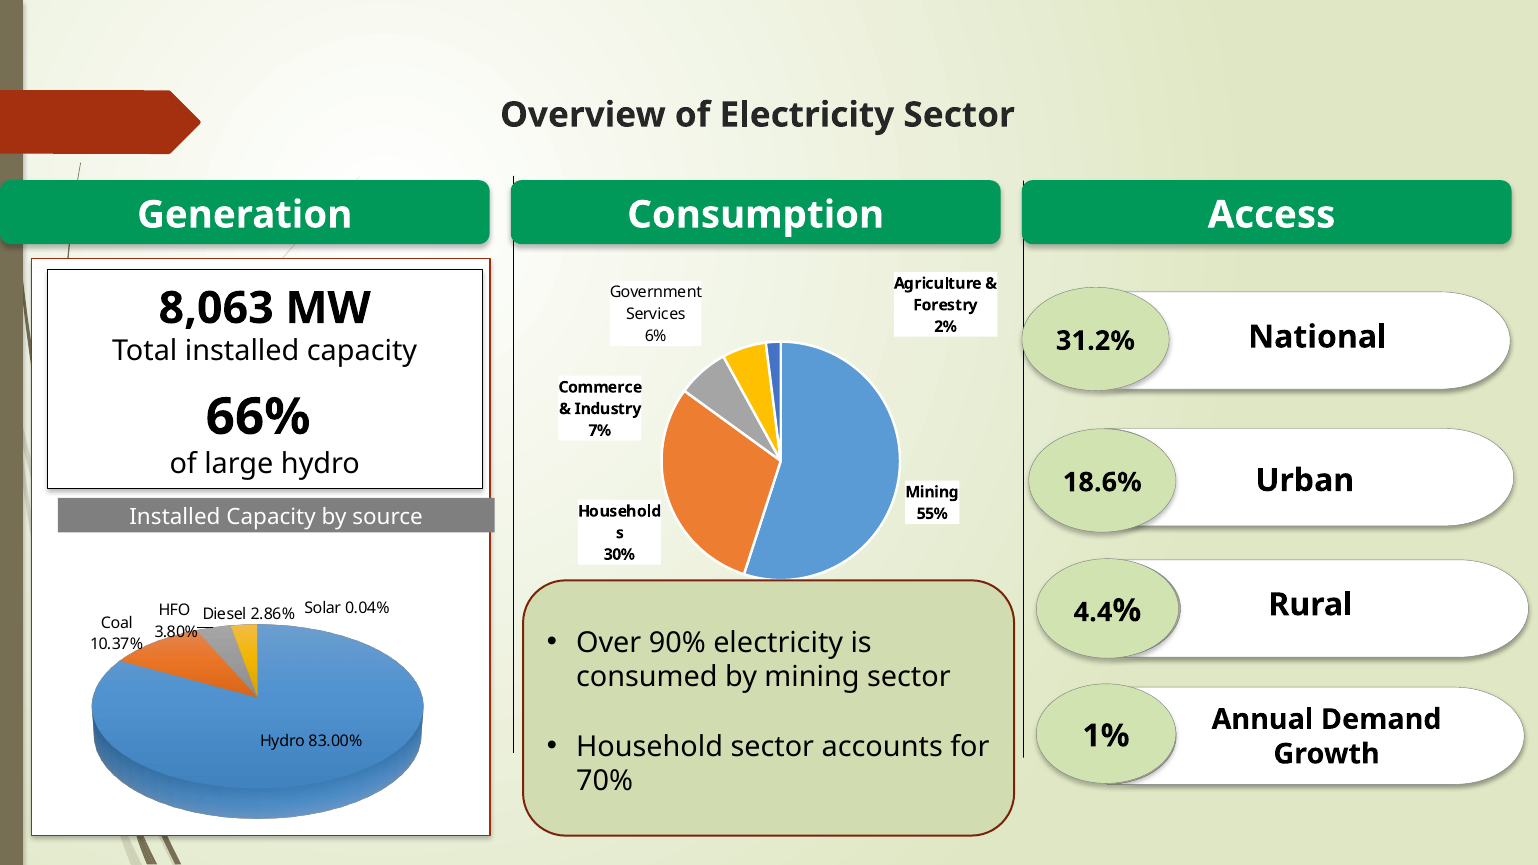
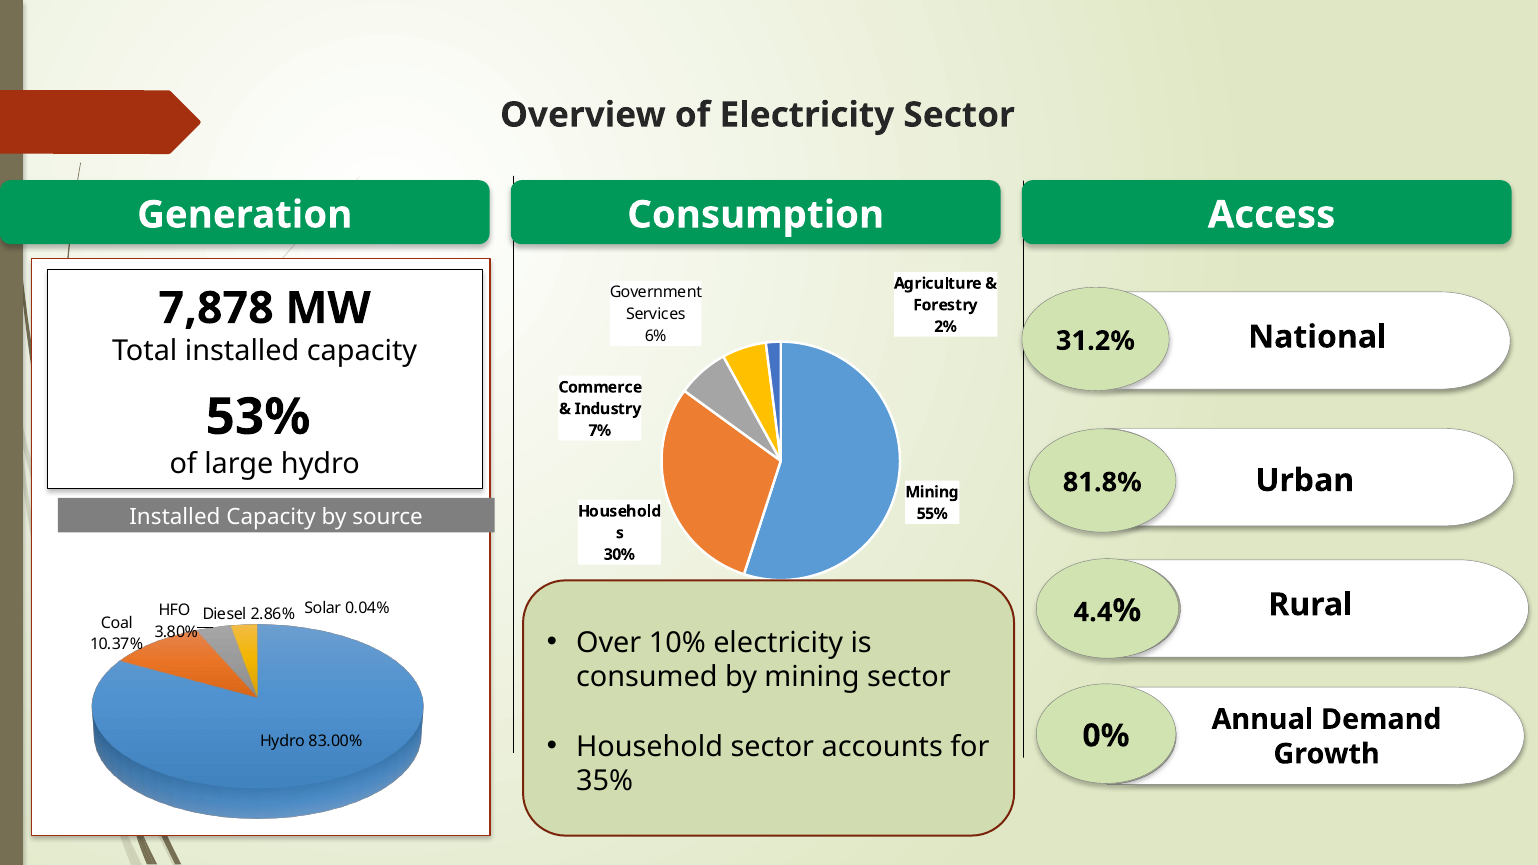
8,063: 8,063 -> 7,878 (216, 308)
66%: 66% -> 53% (258, 417)
18.6%: 18.6% -> 81.8% (1102, 482)
90%: 90% -> 10% (677, 643)
1%: 1% -> 0% (1106, 736)
70%: 70% -> 35% (605, 781)
